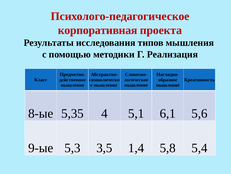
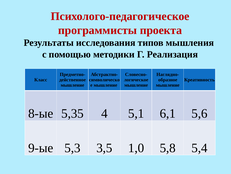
корпоративная: корпоративная -> программисты (98, 30)
1,4: 1,4 -> 1,0 (136, 147)
